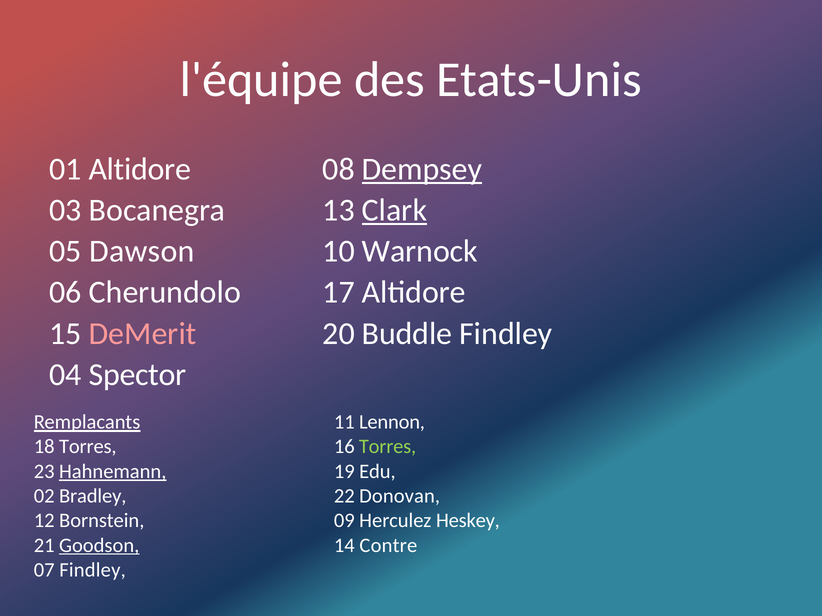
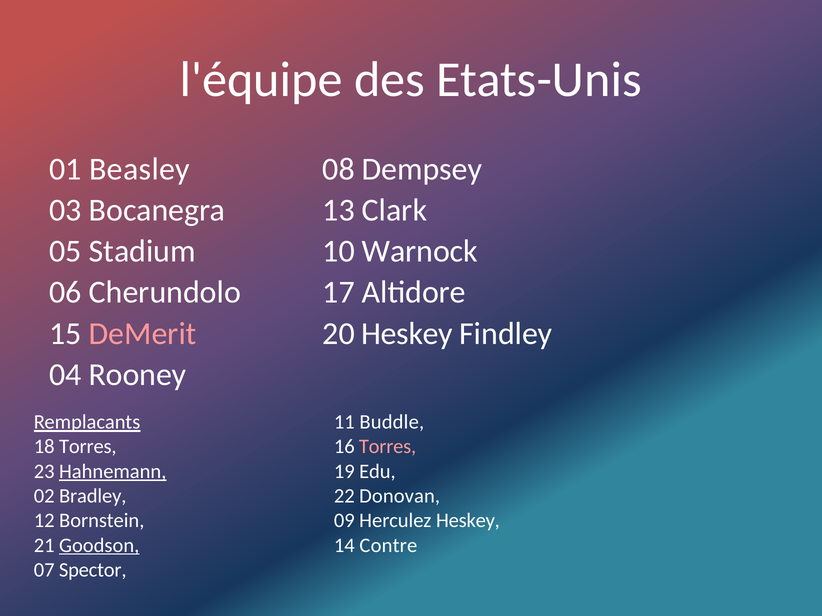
01 Altidore: Altidore -> Beasley (140, 169)
Dempsey underline: present -> none (422, 169)
Clark underline: present -> none (394, 210)
Dawson: Dawson -> Stadium (142, 252)
20 Buddle: Buddle -> Heskey (407, 334)
Spector: Spector -> Rooney (138, 375)
Lennon: Lennon -> Buddle (392, 422)
Torres colour: light green -> pink (388, 447)
07 Findley: Findley -> Spector (93, 570)
